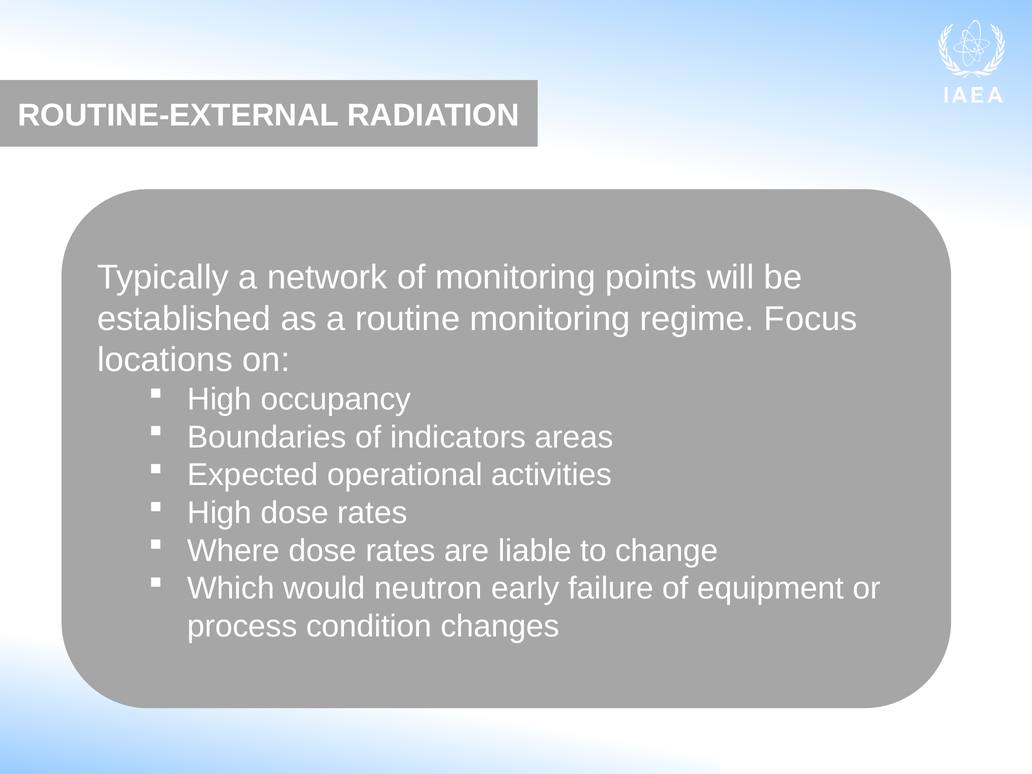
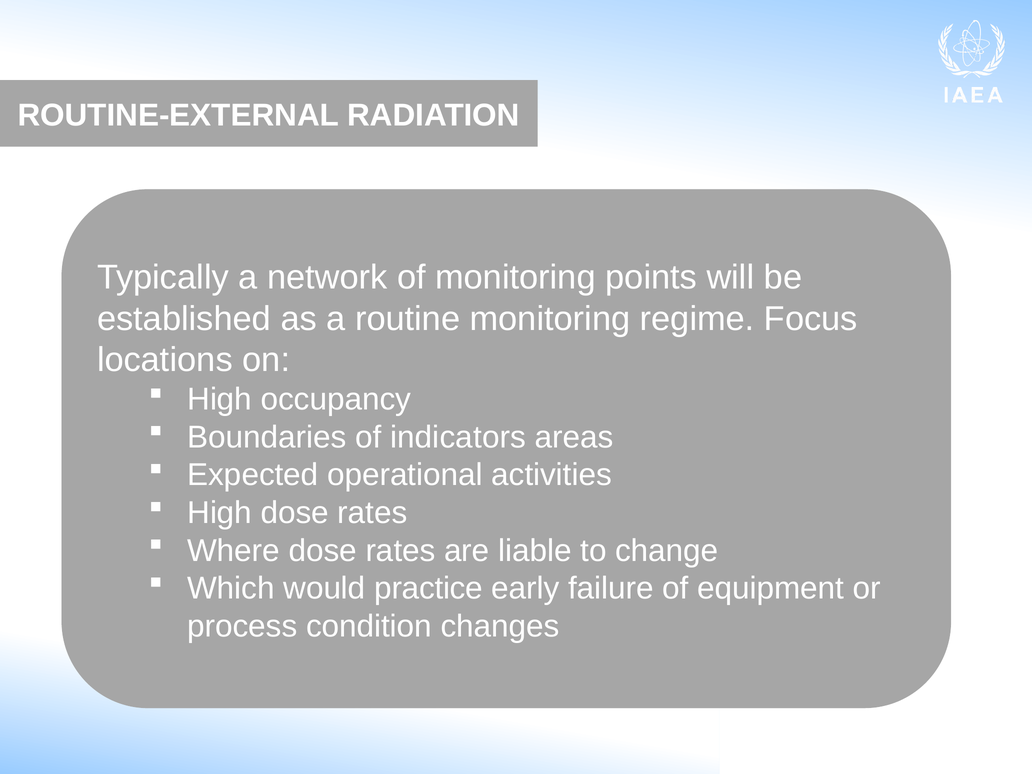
neutron: neutron -> practice (429, 588)
